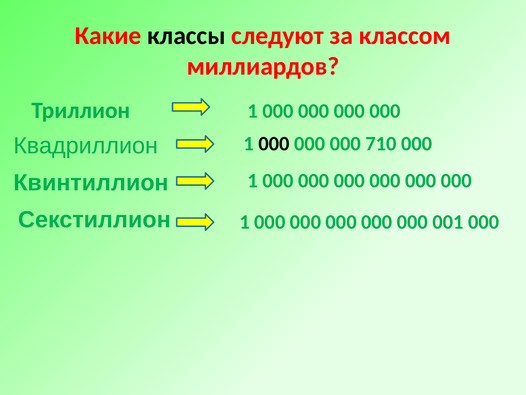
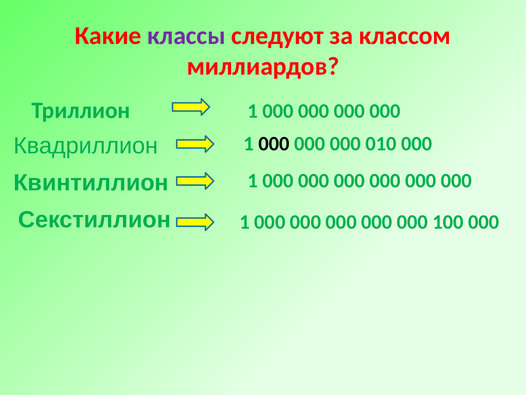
классы colour: black -> purple (186, 36)
710: 710 -> 010 (381, 144)
001: 001 -> 100 (448, 222)
